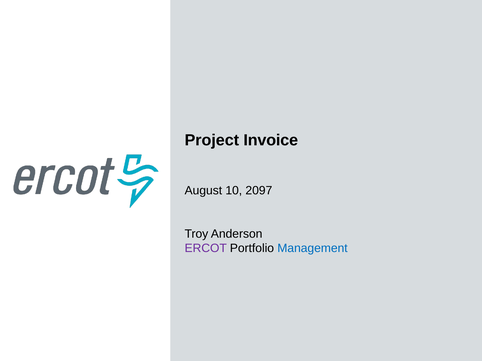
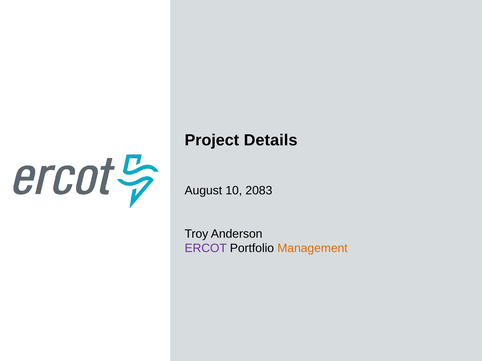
Invoice: Invoice -> Details (271, 140)
2097: 2097 -> 2083 (259, 191)
Management colour: blue -> orange (313, 249)
